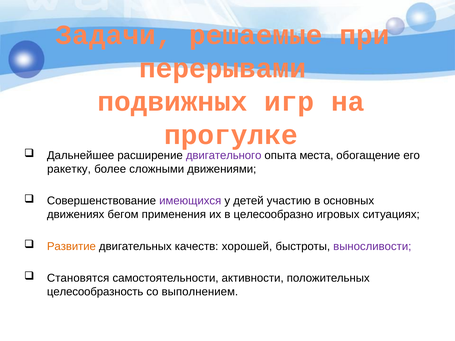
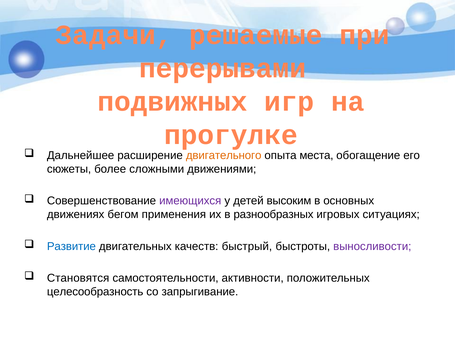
двигательного colour: purple -> orange (224, 155)
ракетку: ракетку -> сюжеты (69, 169)
участию: участию -> высоким (289, 201)
целесообразно: целесообразно -> разнообразных (273, 215)
Развитие colour: orange -> blue (71, 246)
хорошей: хорошей -> быстрый (247, 246)
выполнением: выполнением -> запрыгивание (200, 292)
